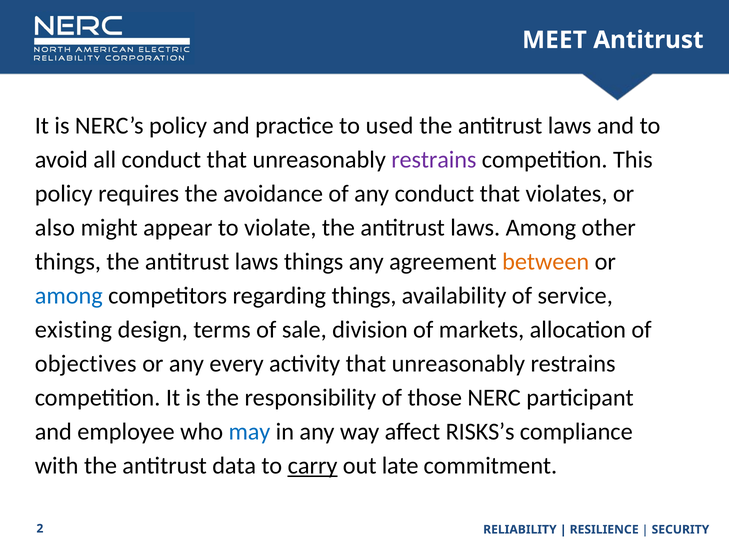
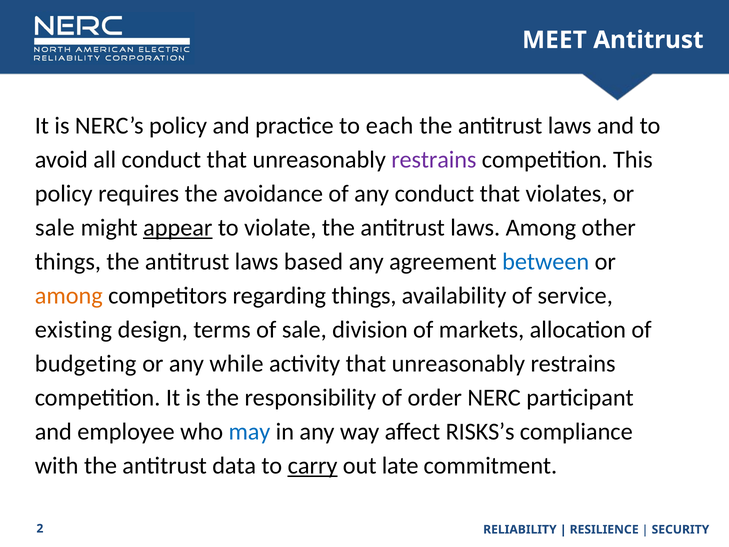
used: used -> each (390, 126)
also: also -> sale (55, 228)
appear underline: none -> present (178, 228)
laws things: things -> based (314, 262)
between colour: orange -> blue (546, 262)
among colour: blue -> orange (69, 296)
objectives: objectives -> budgeting (86, 364)
every: every -> while (236, 364)
those: those -> order (435, 398)
